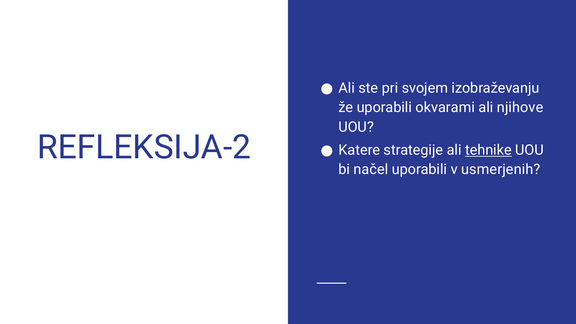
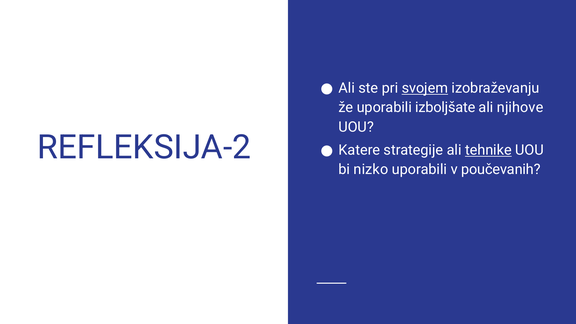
svojem underline: none -> present (425, 88)
okvarami: okvarami -> izboljšate (445, 108)
načel: načel -> nizko (371, 170)
usmerjenih: usmerjenih -> poučevanih (501, 170)
